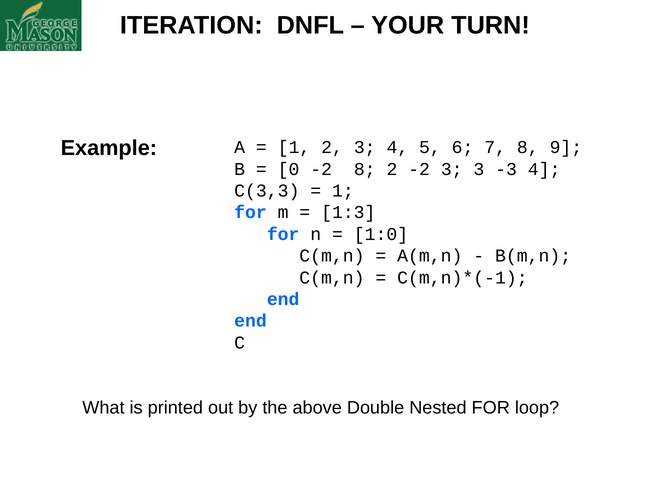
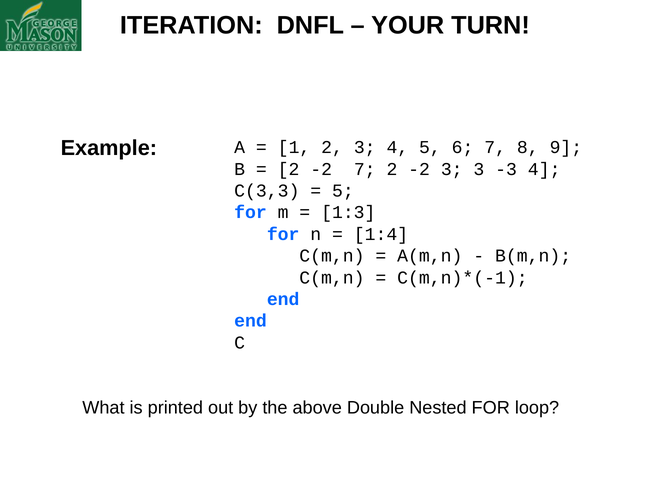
0: 0 -> 2 (289, 169)
-2 8: 8 -> 7 (365, 169)
1: 1 -> 5 (343, 191)
1:0: 1:0 -> 1:4 (381, 234)
